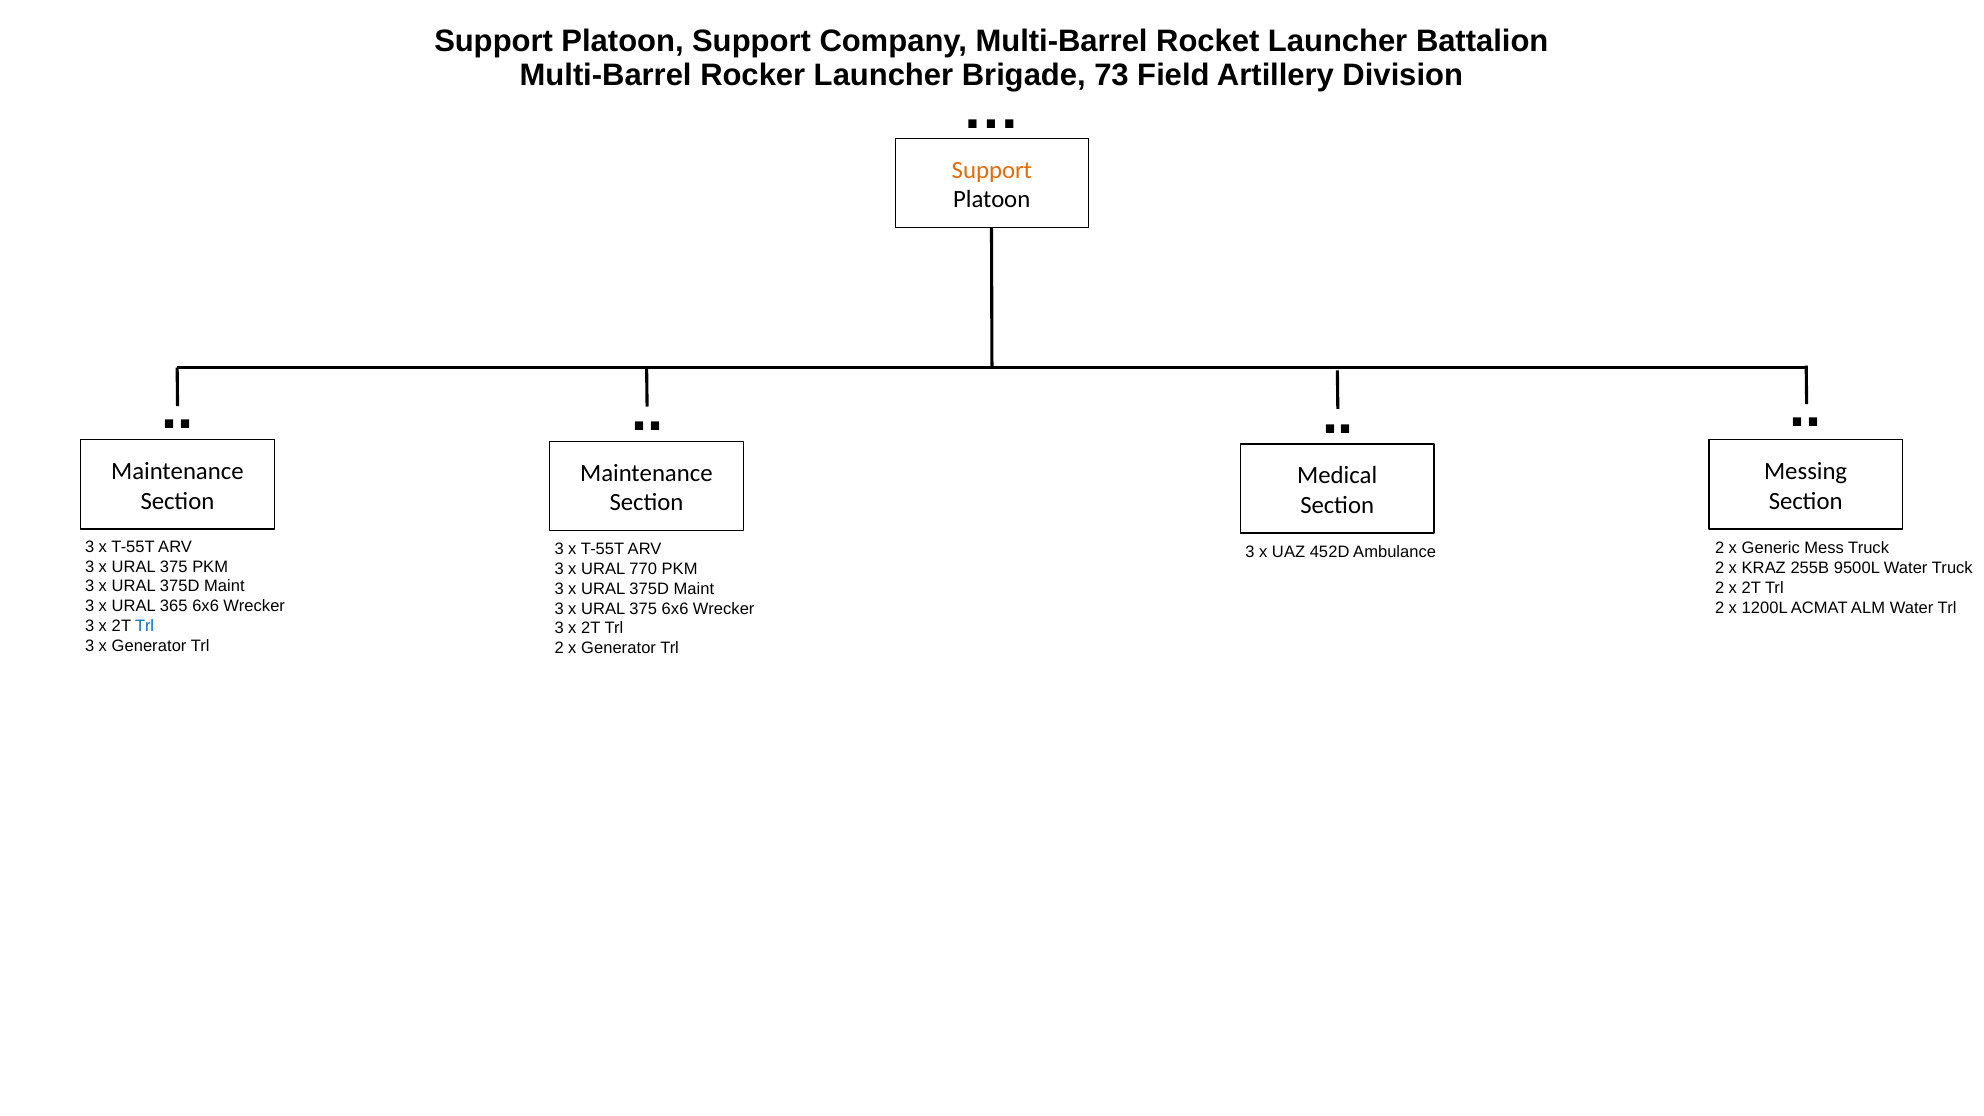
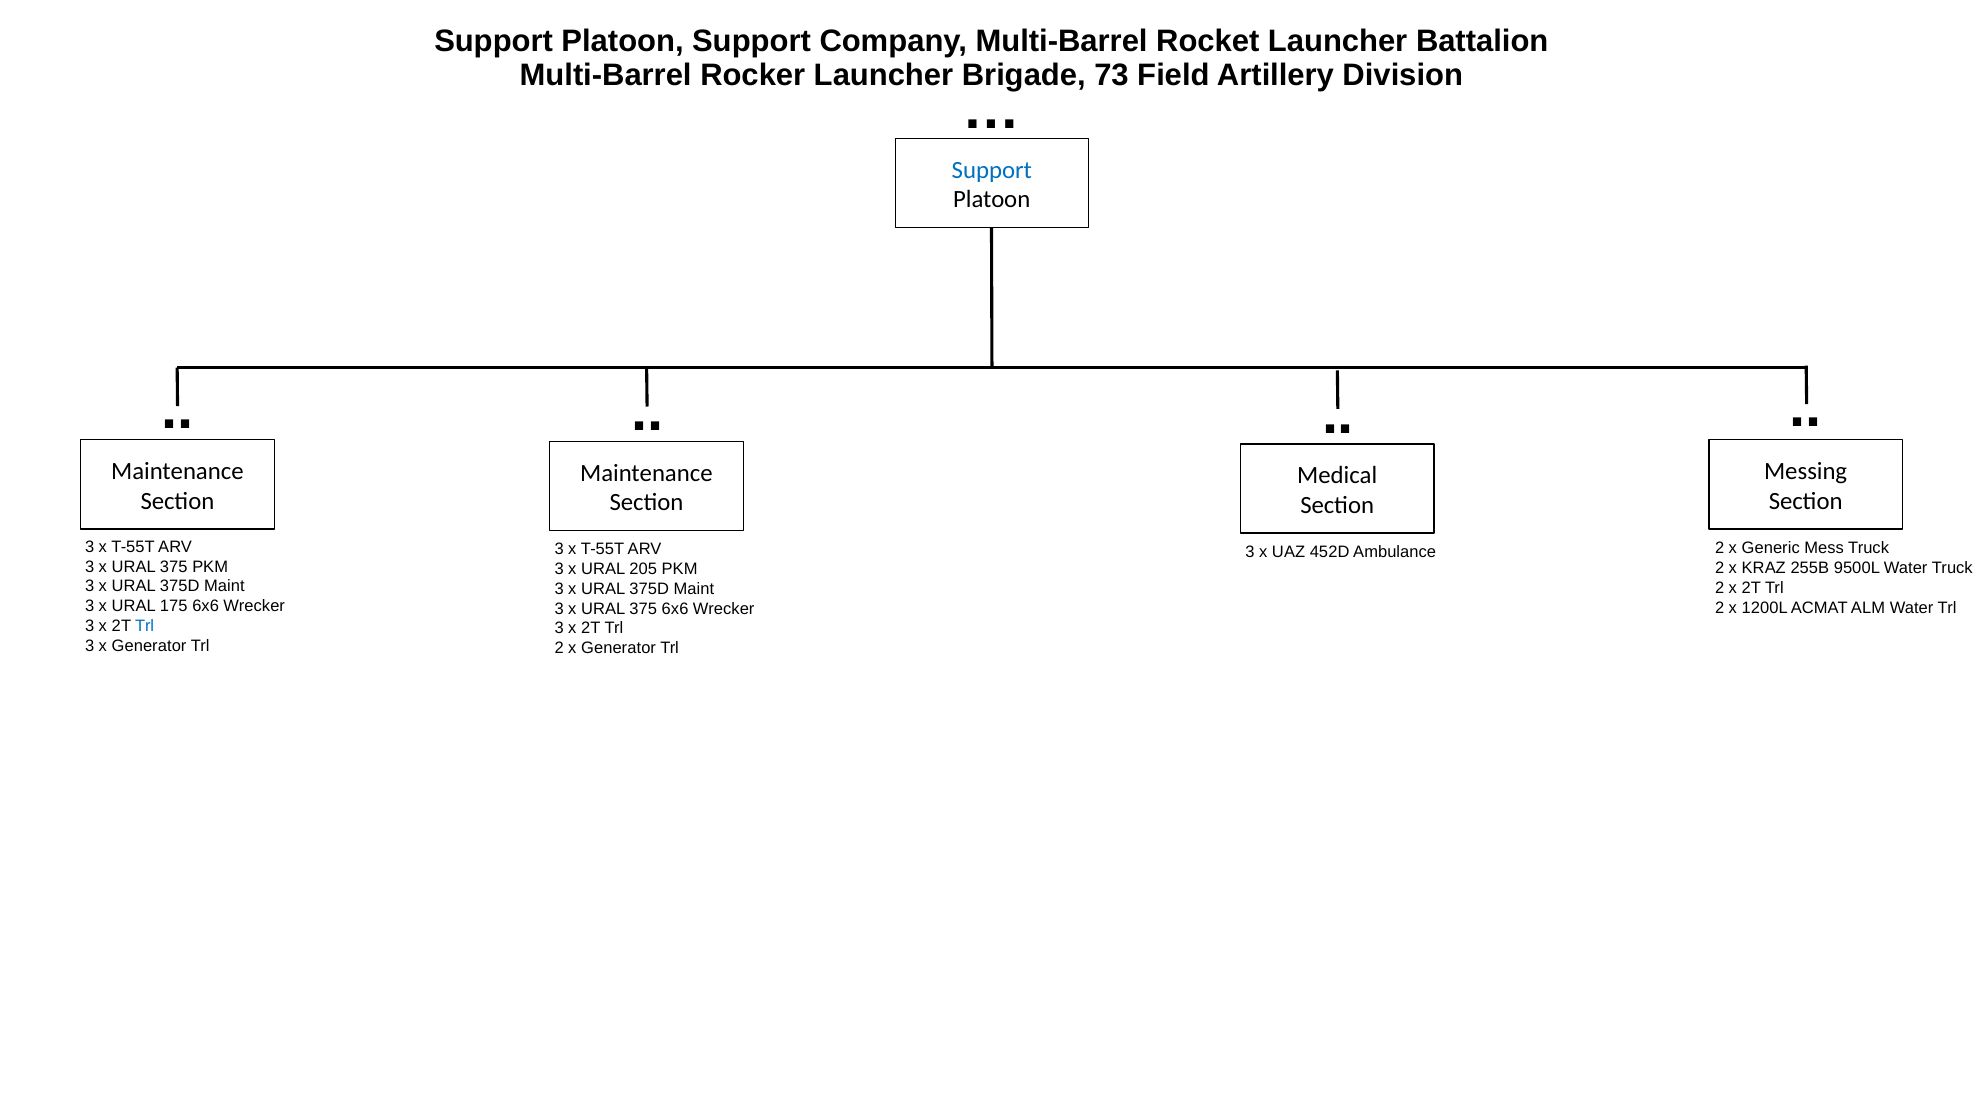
Support colour: orange -> blue (992, 170)
770: 770 -> 205 (643, 569)
365: 365 -> 175 (174, 606)
